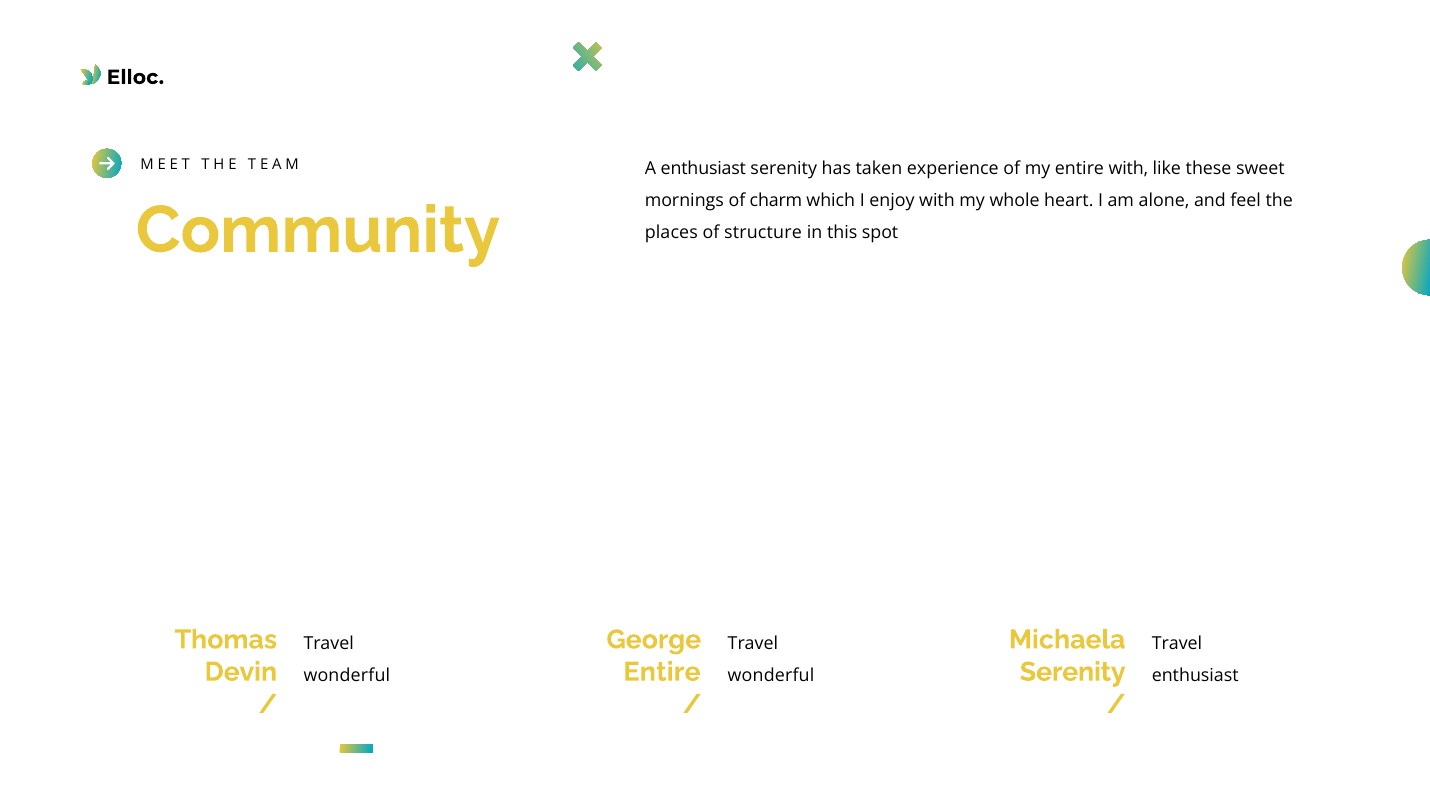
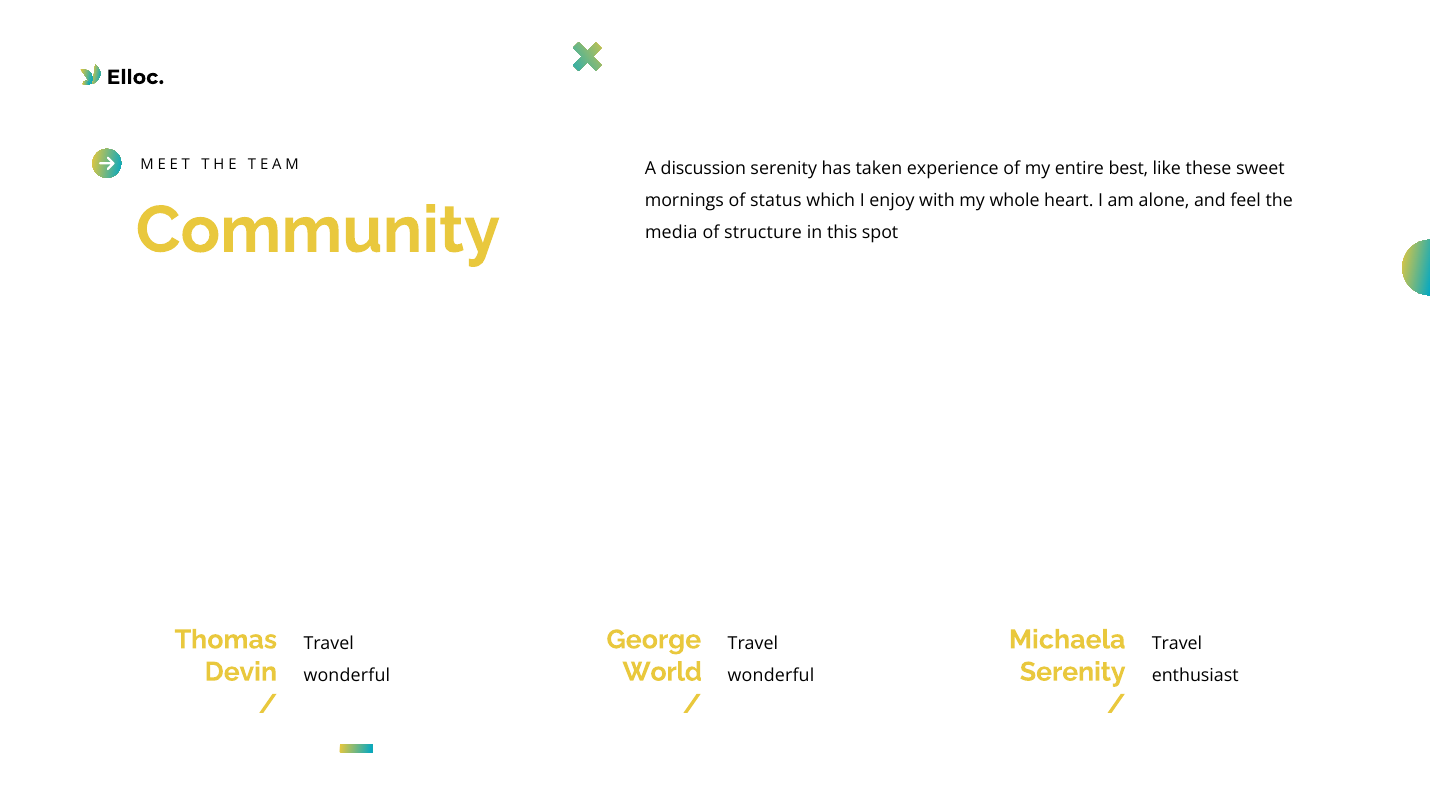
A enthusiast: enthusiast -> discussion (703, 168)
entire with: with -> best (1128, 168)
charm: charm -> status (776, 200)
places: places -> media (671, 232)
Entire: Entire -> World (662, 671)
